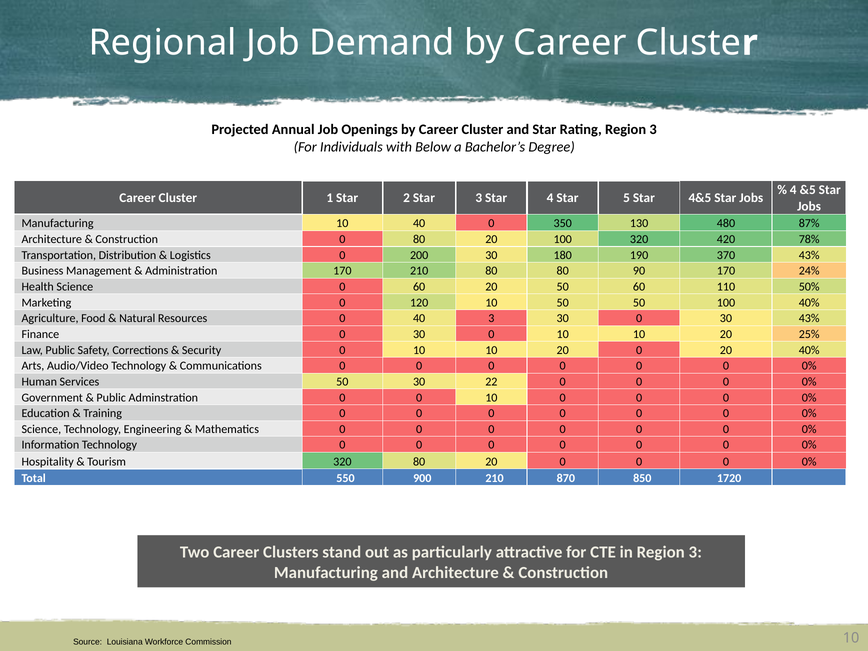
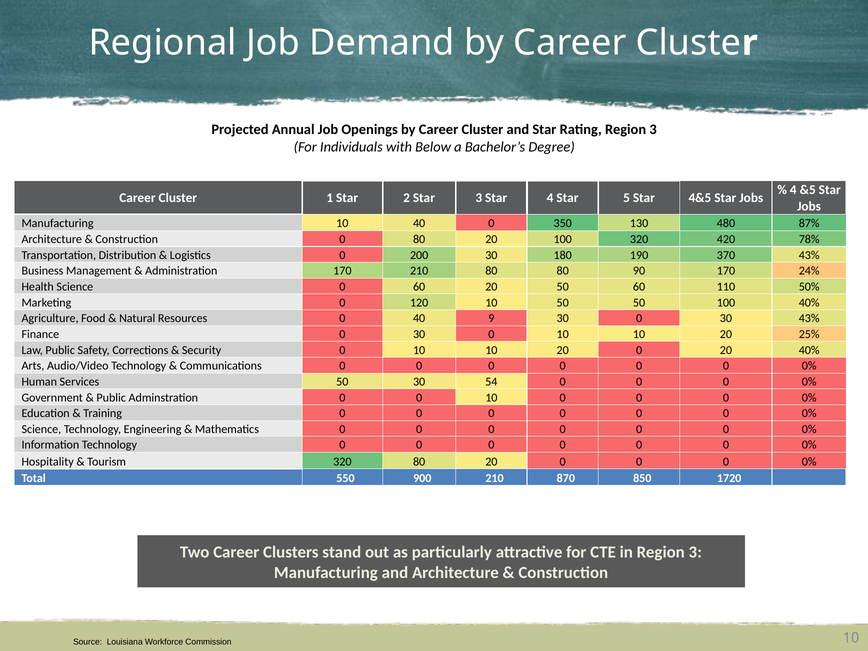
40 3: 3 -> 9 (491, 318)
22: 22 -> 54 (491, 382)
